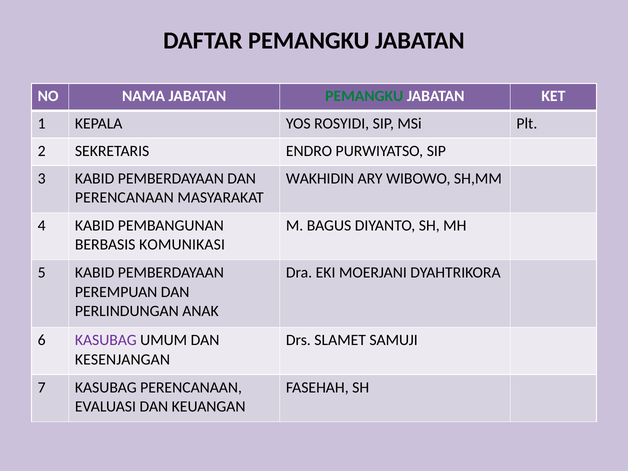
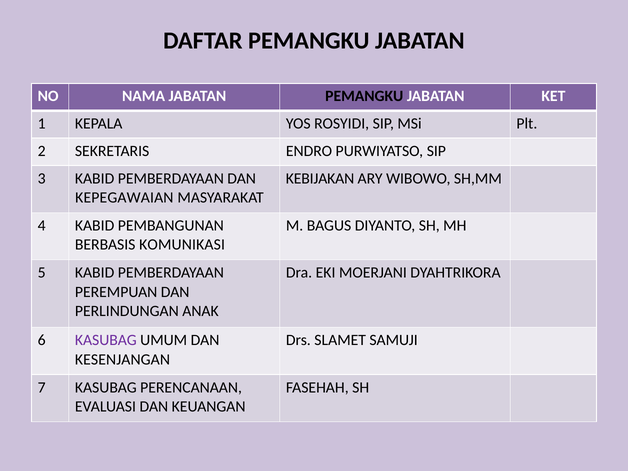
PEMANGKU colour: green -> black (364, 96)
WAKHIDIN: WAKHIDIN -> KEBIJAKAN (320, 178)
PERENCANAAN: PERENCANAAN -> KEPEGAWAIAN (124, 198)
